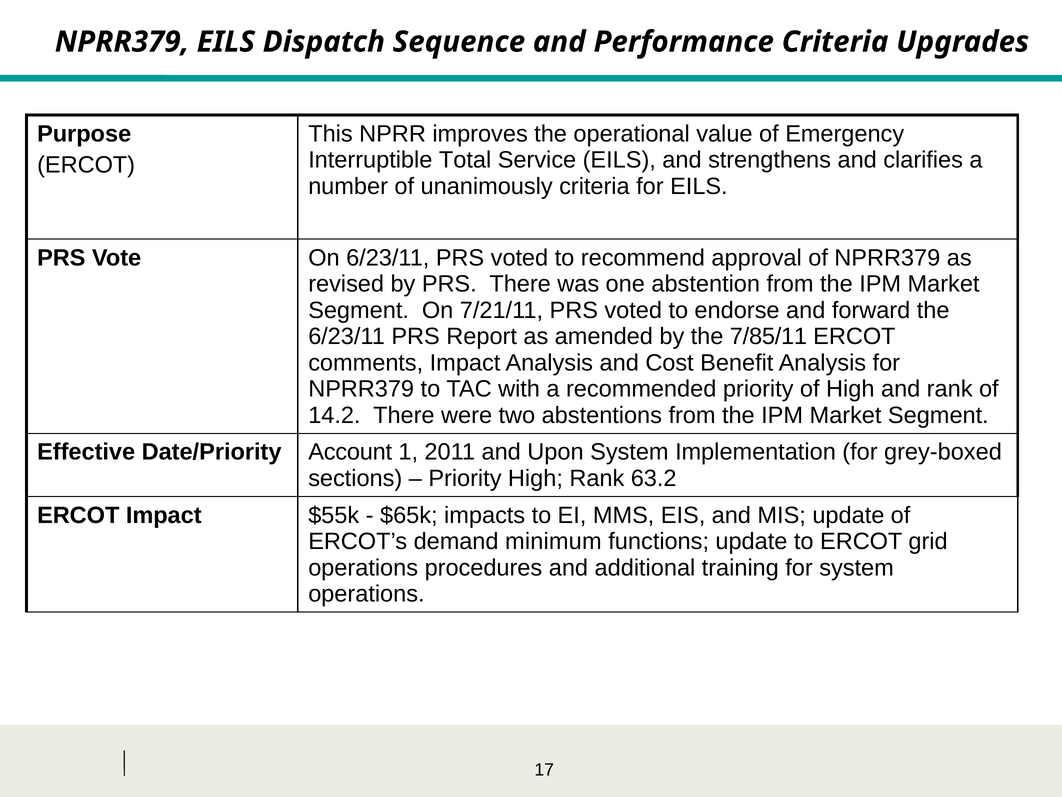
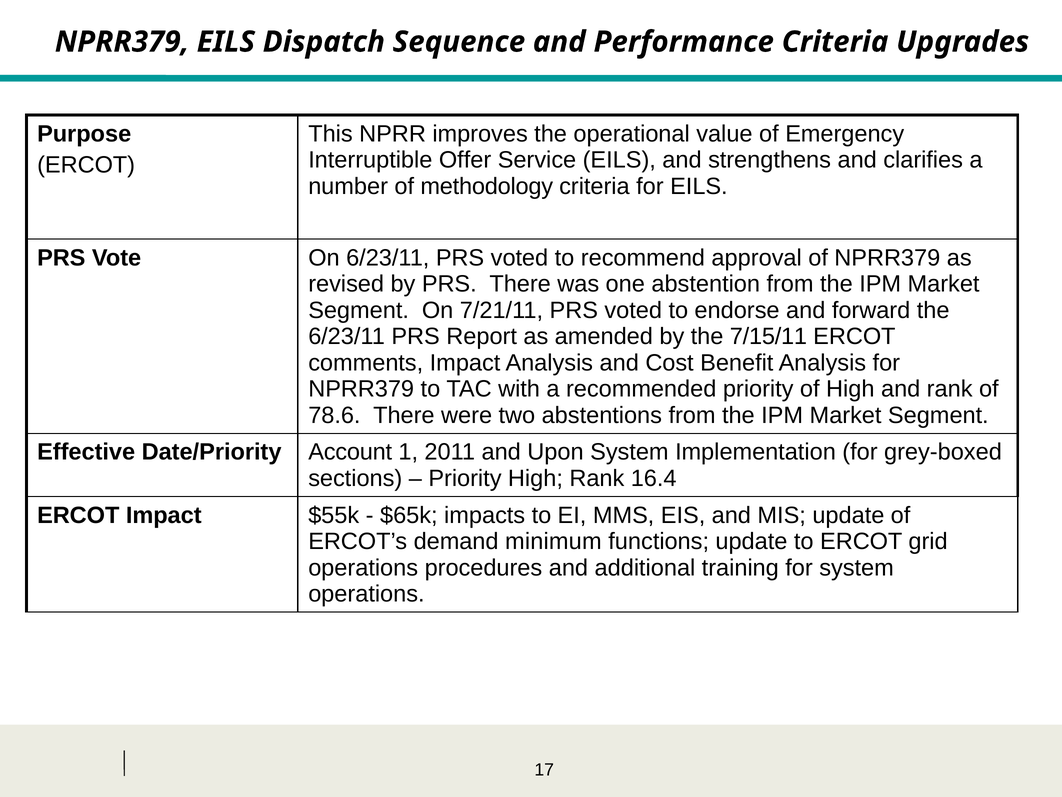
Total: Total -> Offer (465, 160)
unanimously: unanimously -> methodology (487, 186)
7/85/11: 7/85/11 -> 7/15/11 (768, 336)
14.2: 14.2 -> 78.6 (334, 415)
63.2: 63.2 -> 16.4 (654, 478)
